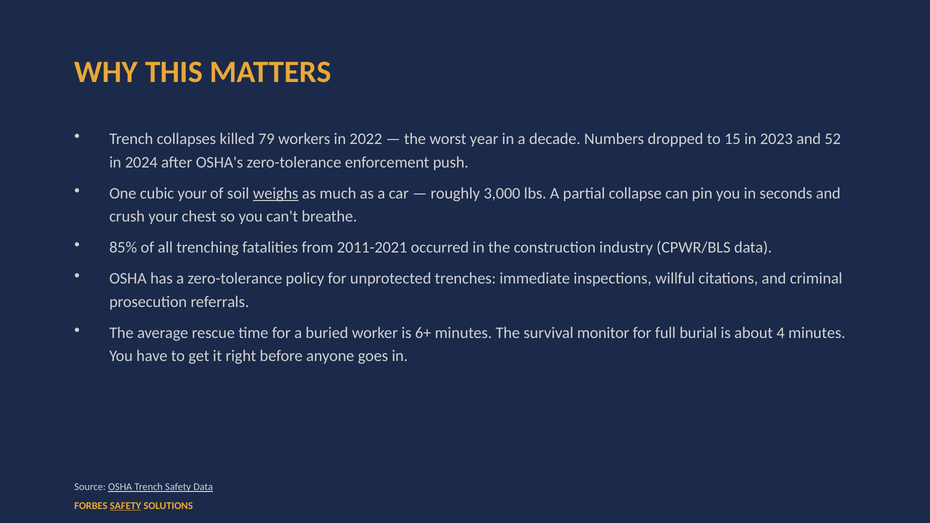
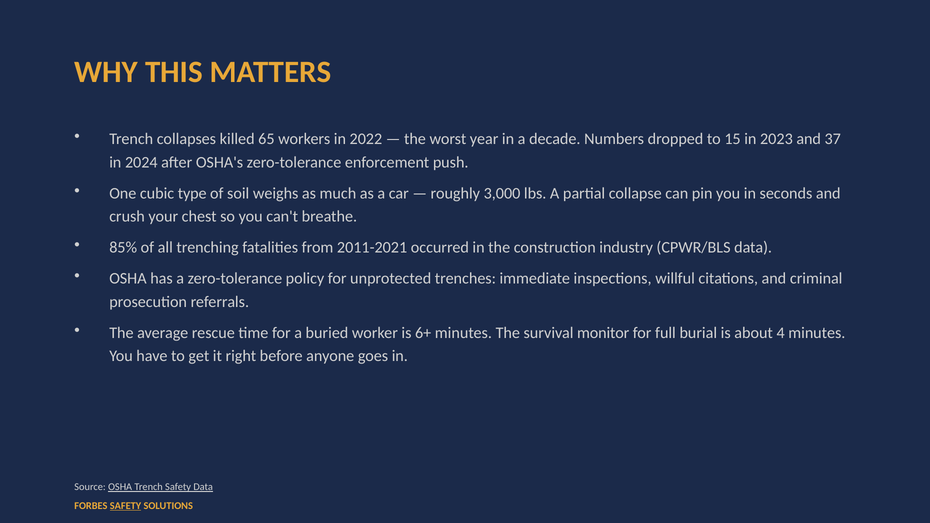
79: 79 -> 65 (266, 139)
52: 52 -> 37 (833, 139)
cubic your: your -> type (192, 193)
weighs underline: present -> none (276, 193)
